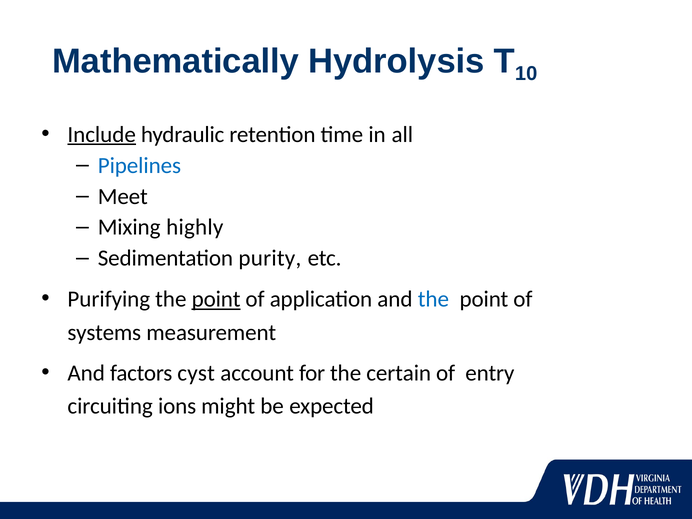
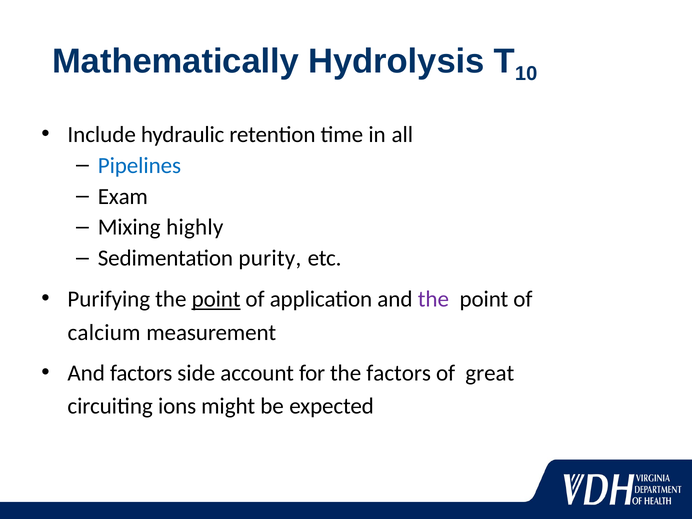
Include underline: present -> none (102, 134)
Meet: Meet -> Exam (123, 196)
the colour: blue -> purple (433, 299)
systems: systems -> calcium (104, 332)
cyst: cyst -> side (196, 373)
the certain: certain -> factors (399, 373)
entry: entry -> great (490, 373)
